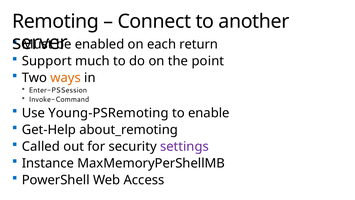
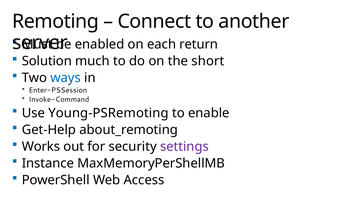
Support: Support -> Solution (47, 61)
point: point -> short (208, 61)
ways colour: orange -> blue (66, 78)
Called: Called -> Works (41, 146)
